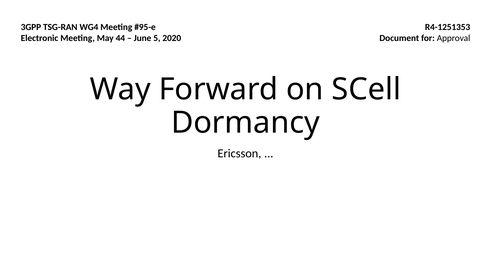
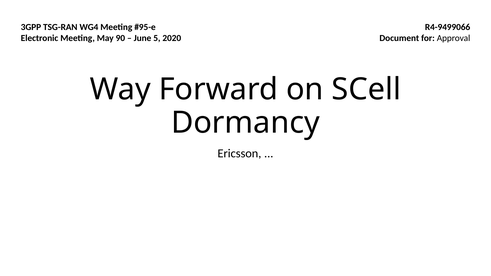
R4-1251353: R4-1251353 -> R4-9499066 (448, 27)
44: 44 -> 90 (120, 38)
